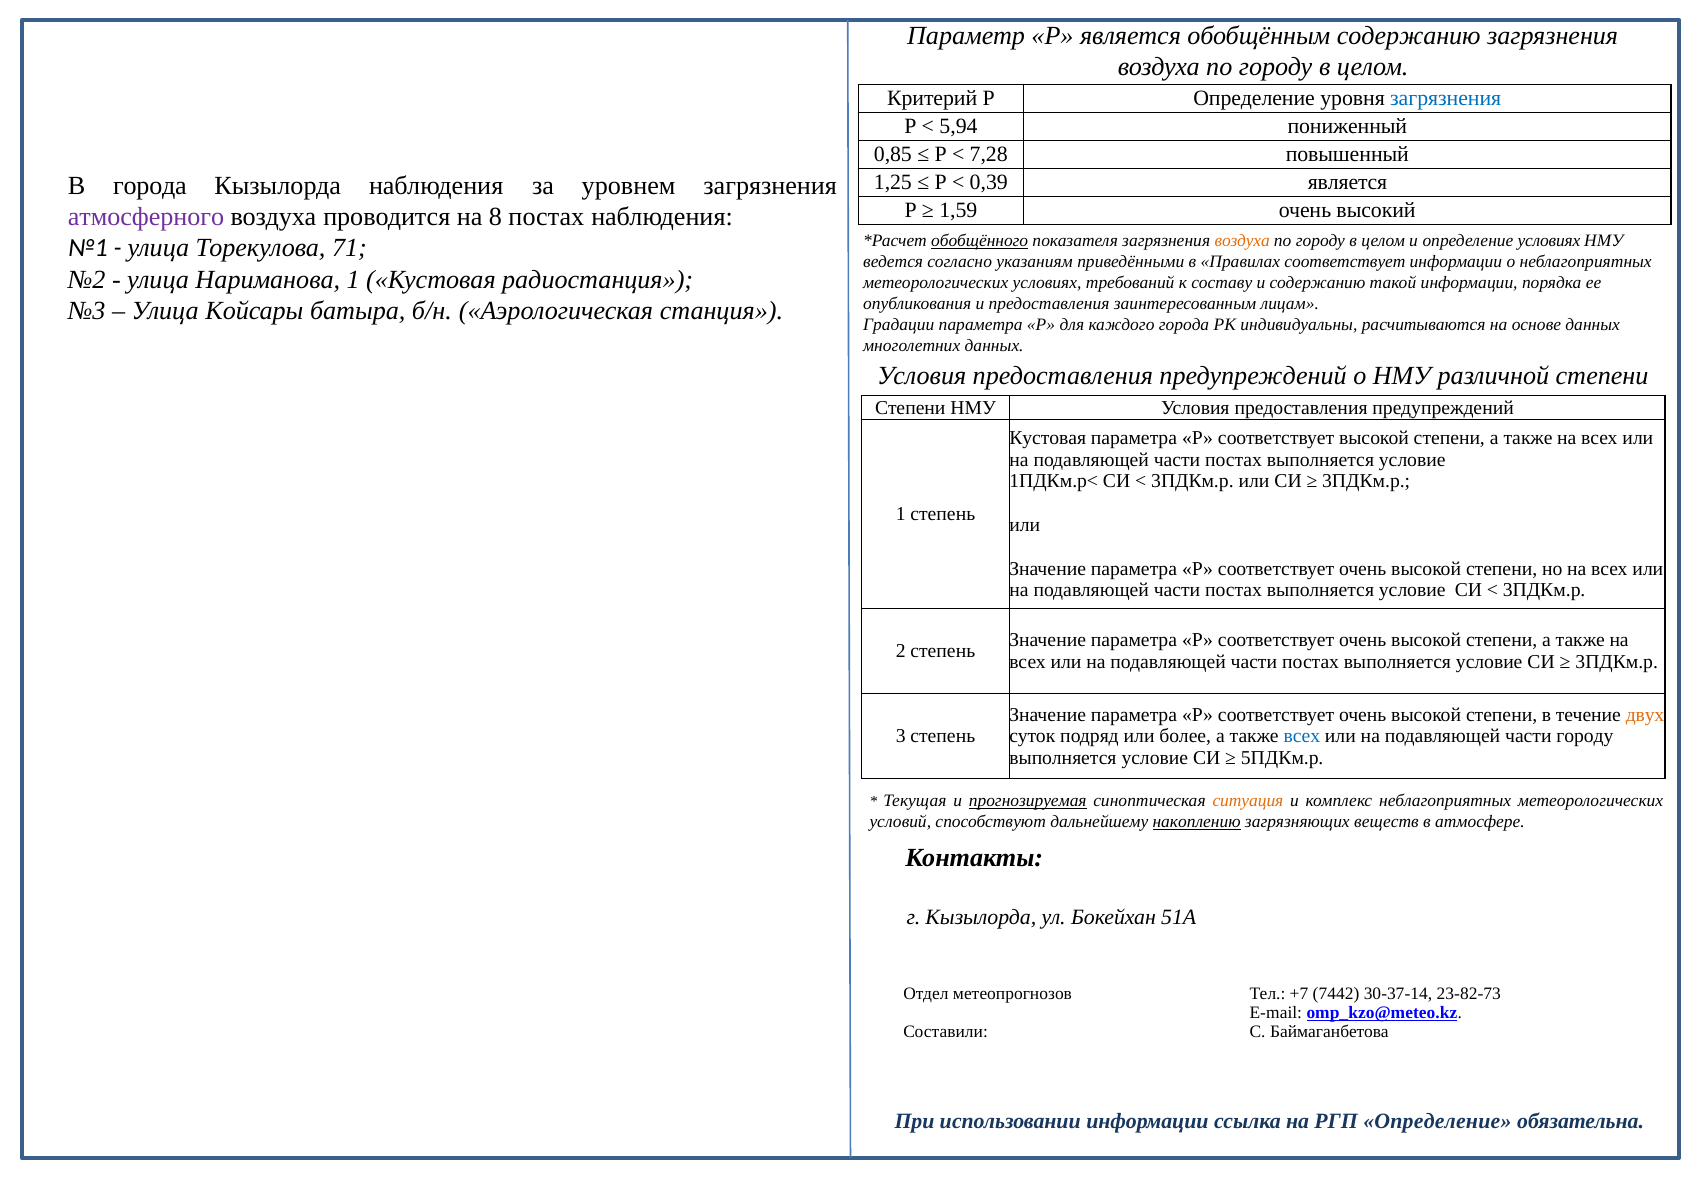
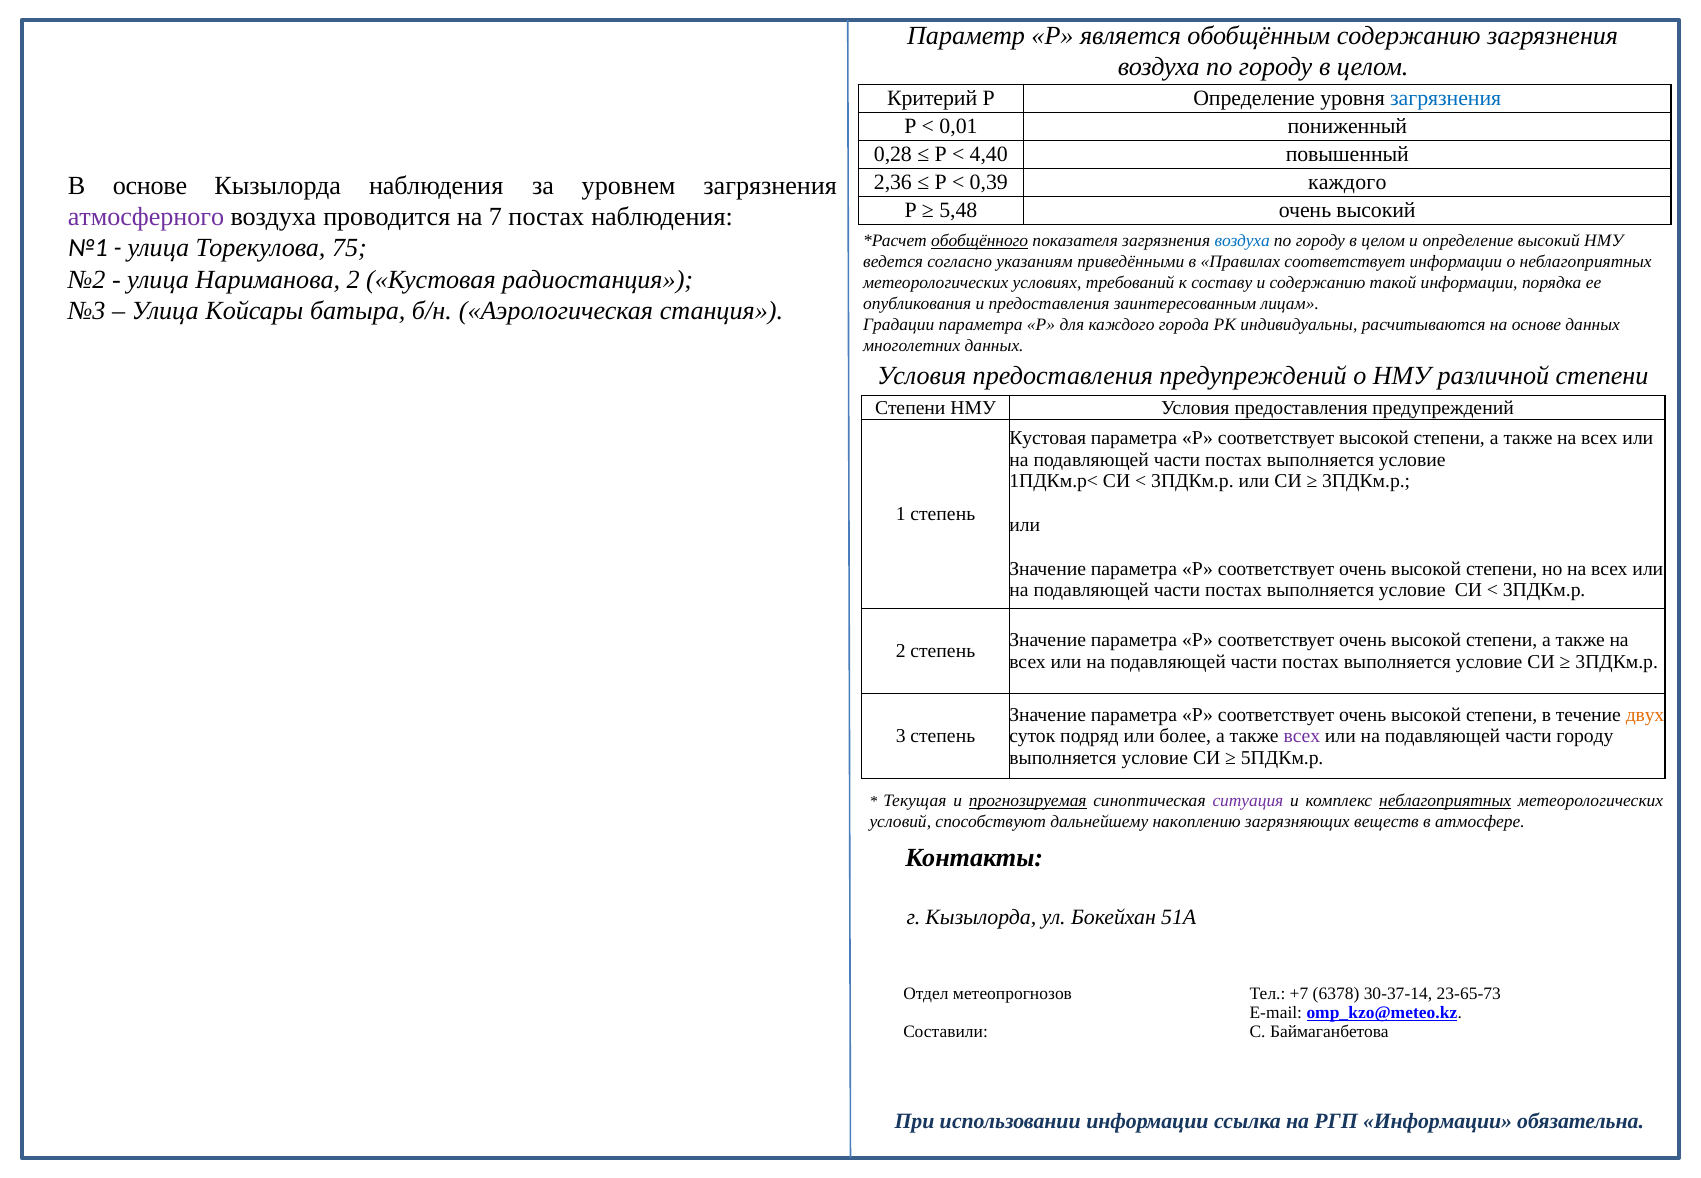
5,94: 5,94 -> 0,01 (959, 126)
0,85: 0,85 -> 0,28 (893, 154)
7,28: 7,28 -> 4,40 (989, 154)
1,25: 1,25 -> 2,36 (893, 182)
0,39 является: является -> каждого (1347, 182)
В города: города -> основе (150, 185)
1,59: 1,59 -> 5,48 (958, 211)
8: 8 -> 7 (495, 217)
воздуха colour: orange -> blue (1242, 241)
определение условиях: условиях -> высокий (1549, 241)
71: 71 -> 75 (349, 248)
Нариманова 1: 1 -> 2 (353, 280)
всех colour: blue -> purple (1302, 736)
ситуация colour: orange -> purple (1248, 801)
неблагоприятных underline: none -> present (1445, 801)
накоплению underline: present -> none (1197, 822)
7442: 7442 -> 6378 (1336, 993)
23-82-73: 23-82-73 -> 23-65-73 (1469, 993)
РГП Определение: Определение -> Информации (1438, 1121)
